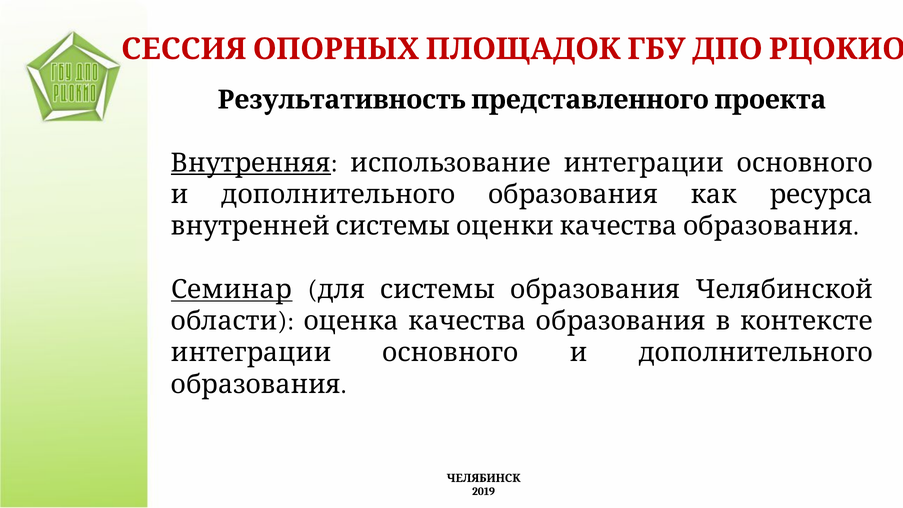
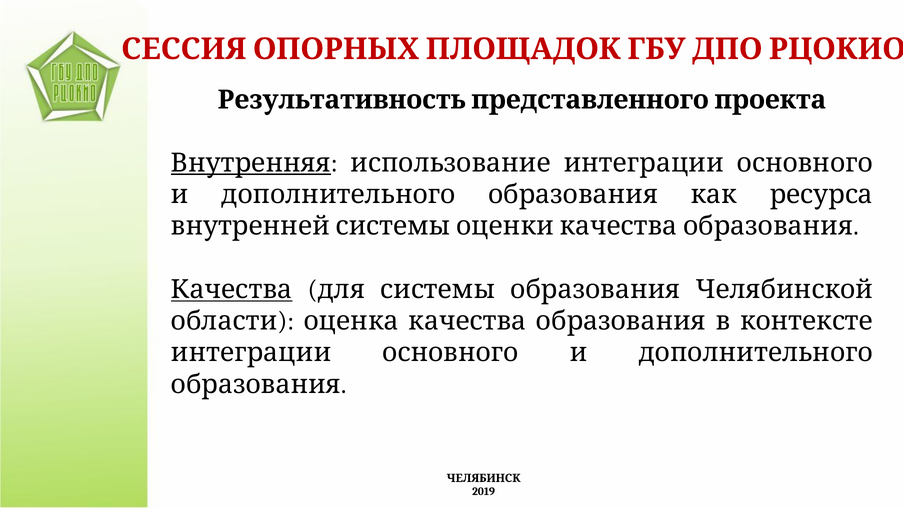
Семинар: Семинар -> Качества (232, 290)
